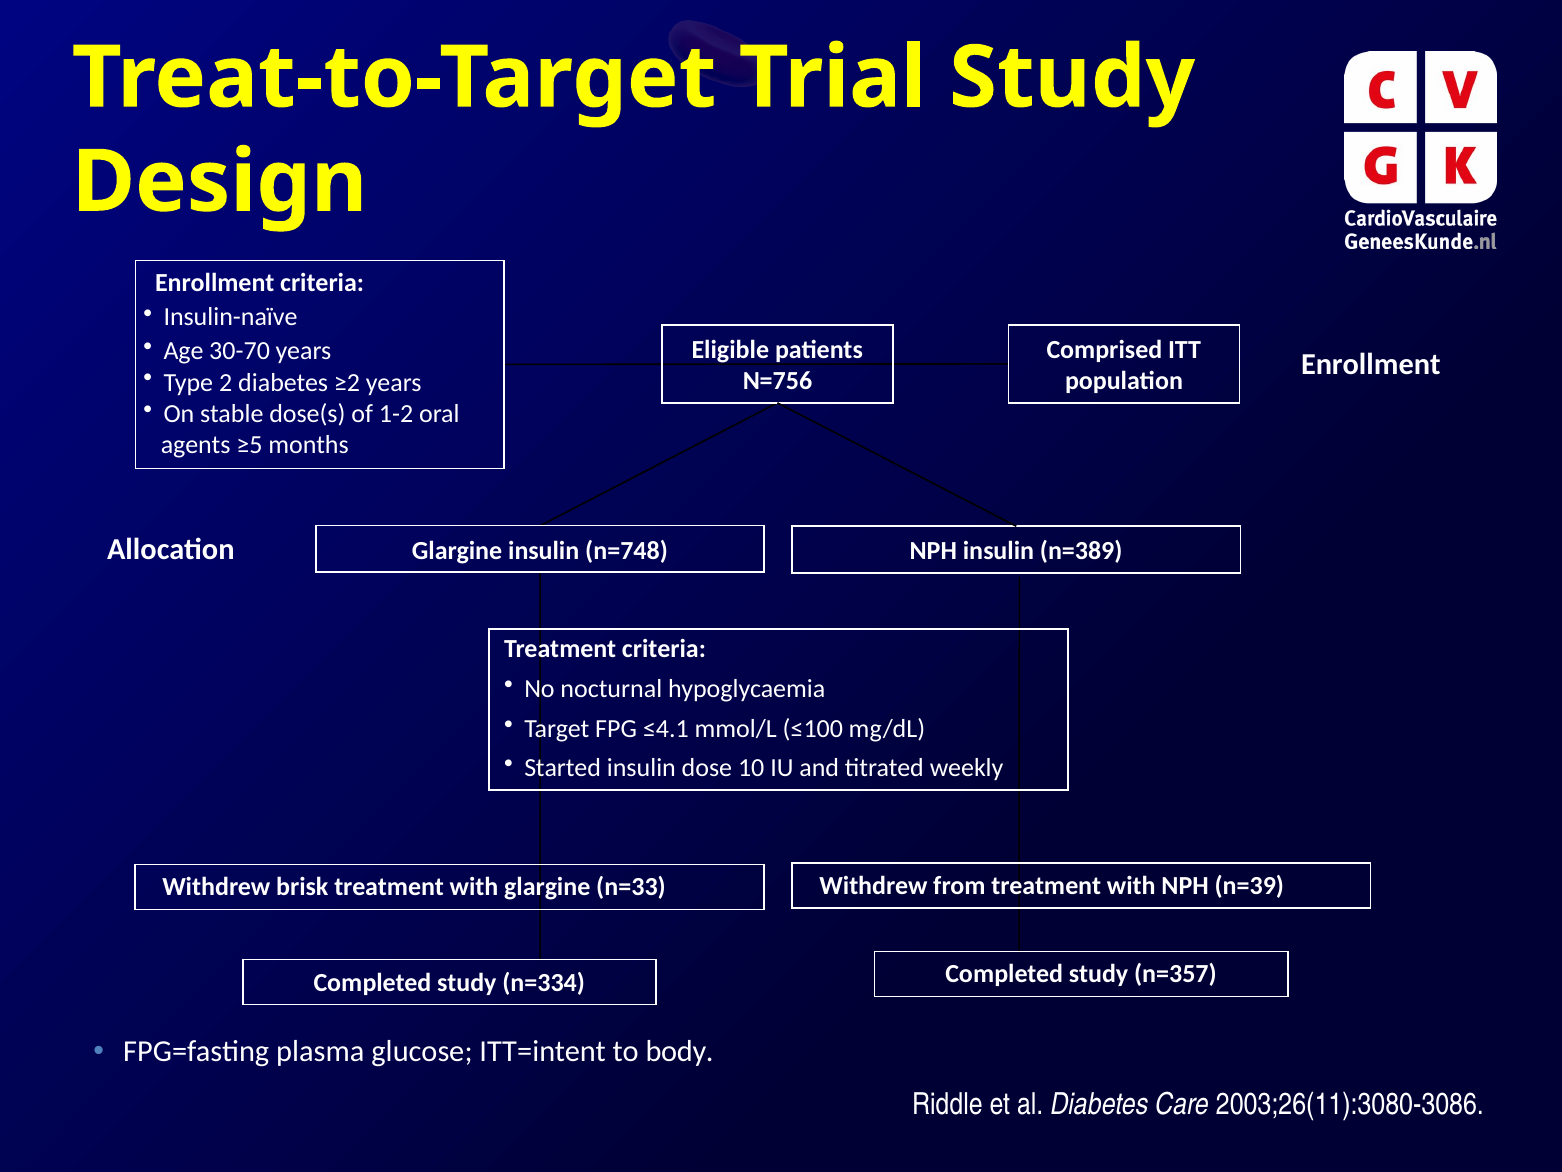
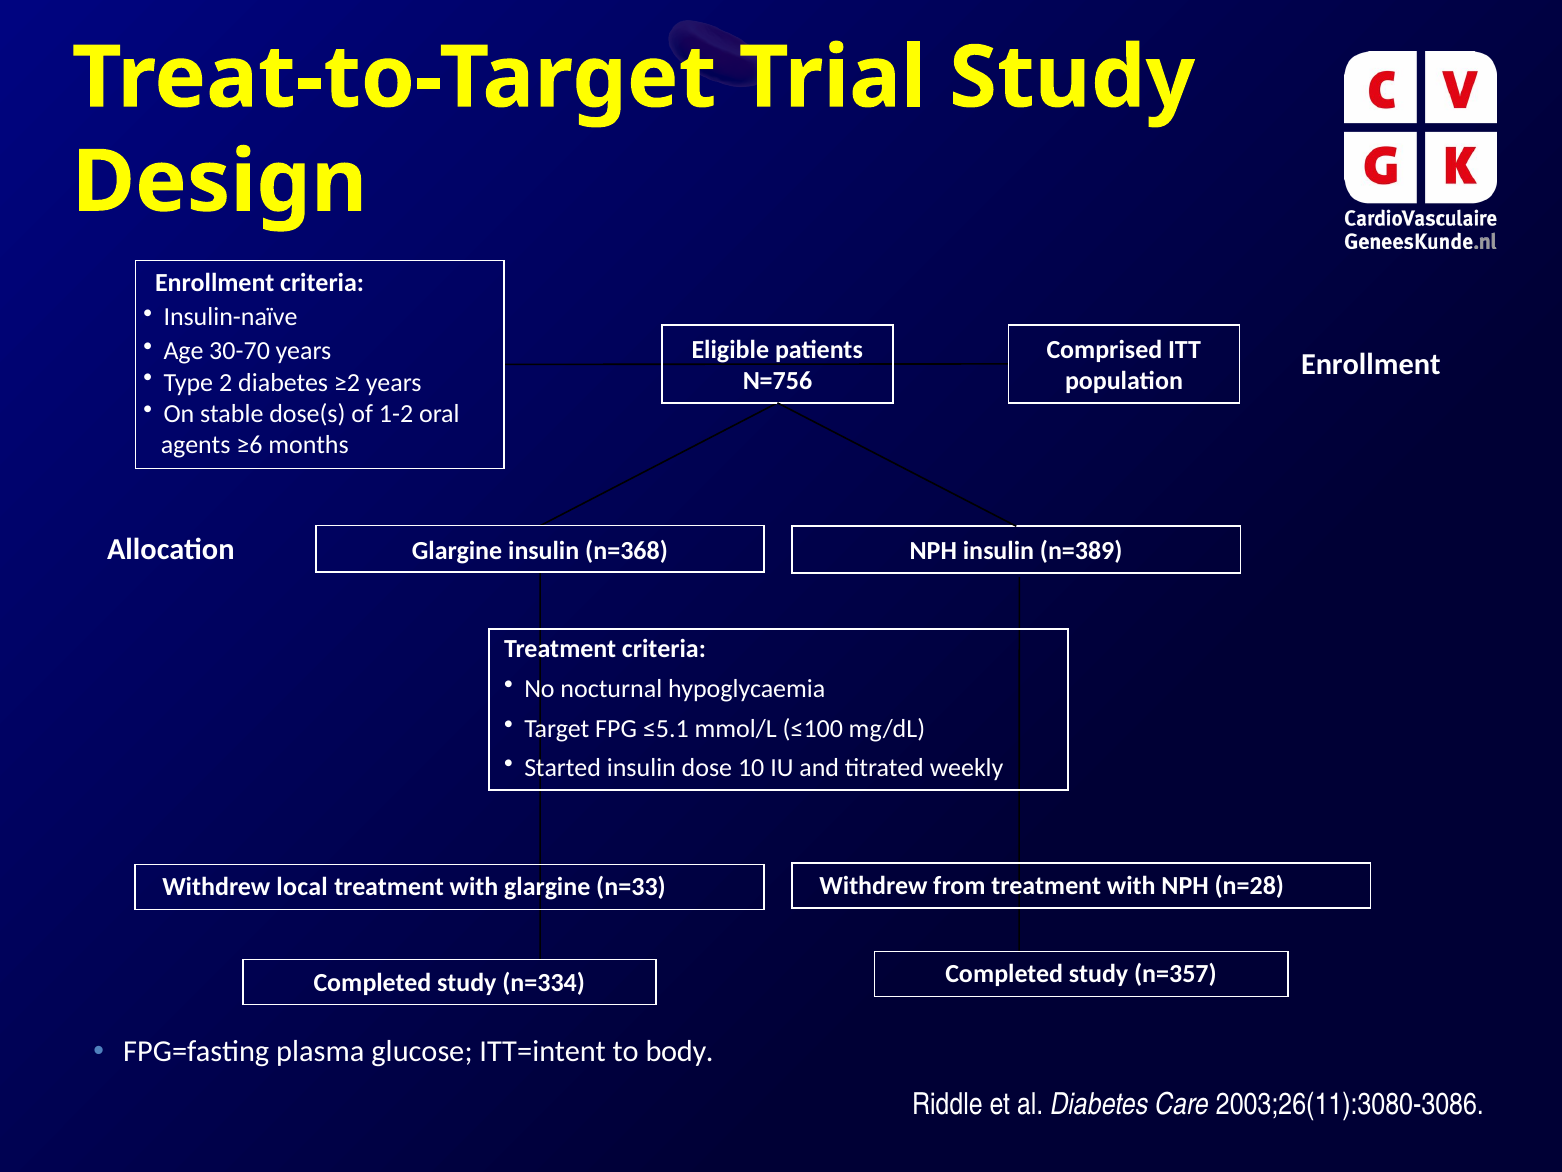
≥5: ≥5 -> ≥6 (249, 445)
n=748: n=748 -> n=368 (627, 551)
≤4.1: ≤4.1 -> ≤5.1 (666, 728)
n=39: n=39 -> n=28 (1249, 885)
brisk: brisk -> local (302, 887)
